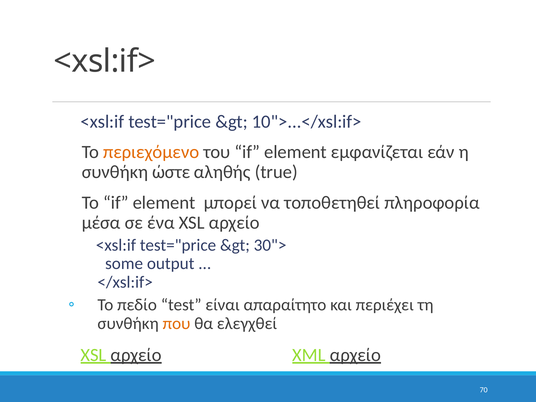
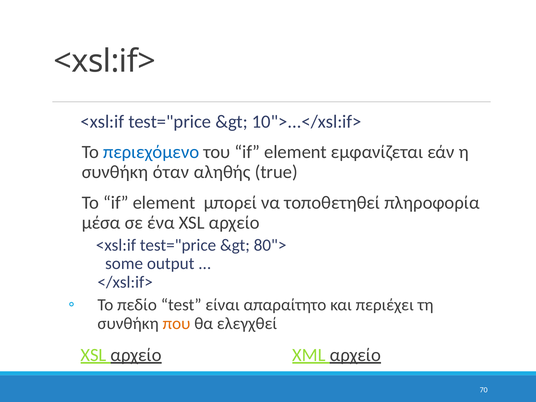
περιεχόμενο colour: orange -> blue (151, 152)
ώστε: ώστε -> όταν (171, 172)
30">: 30"> -> 80"> (270, 245)
